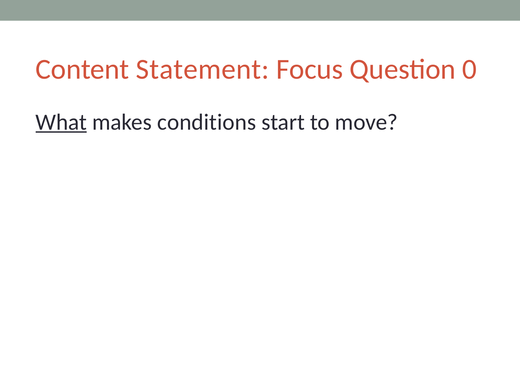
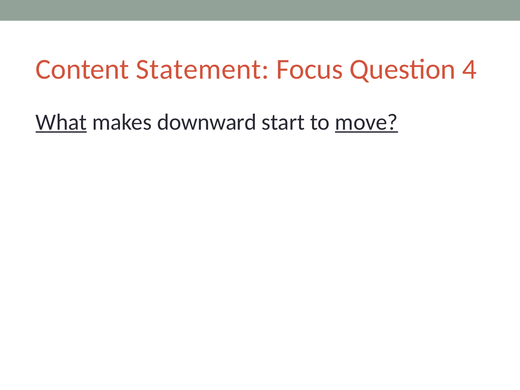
0: 0 -> 4 (470, 69)
conditions: conditions -> downward (207, 122)
move underline: none -> present (366, 122)
